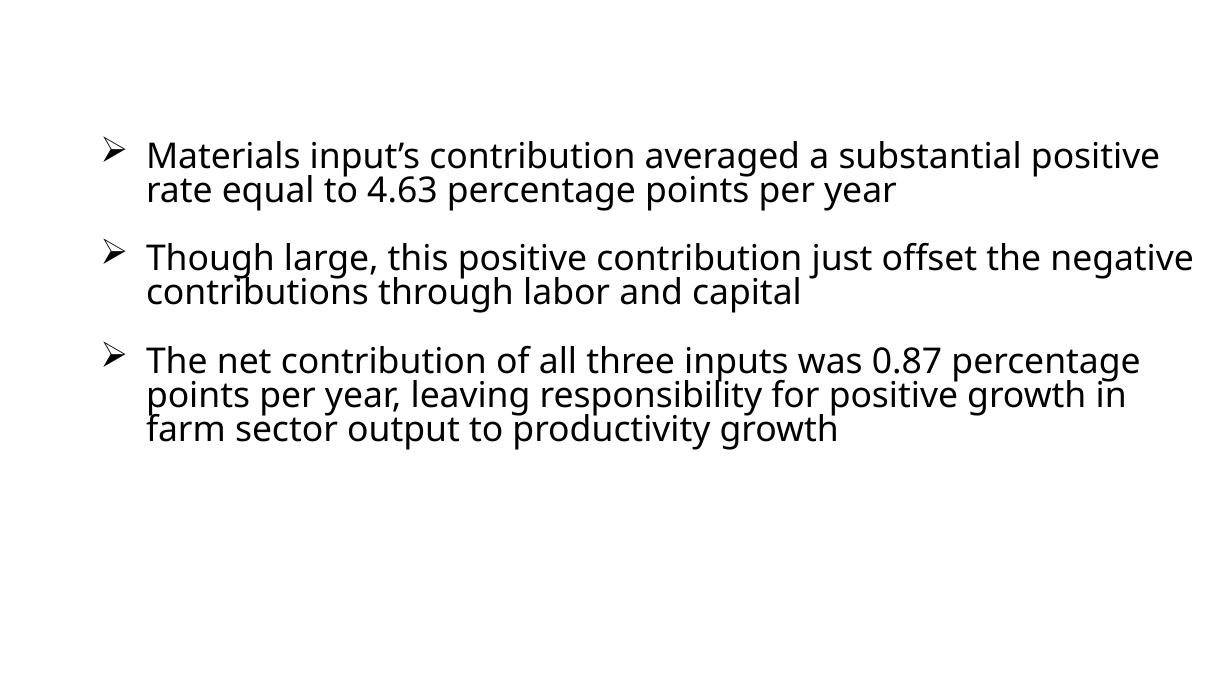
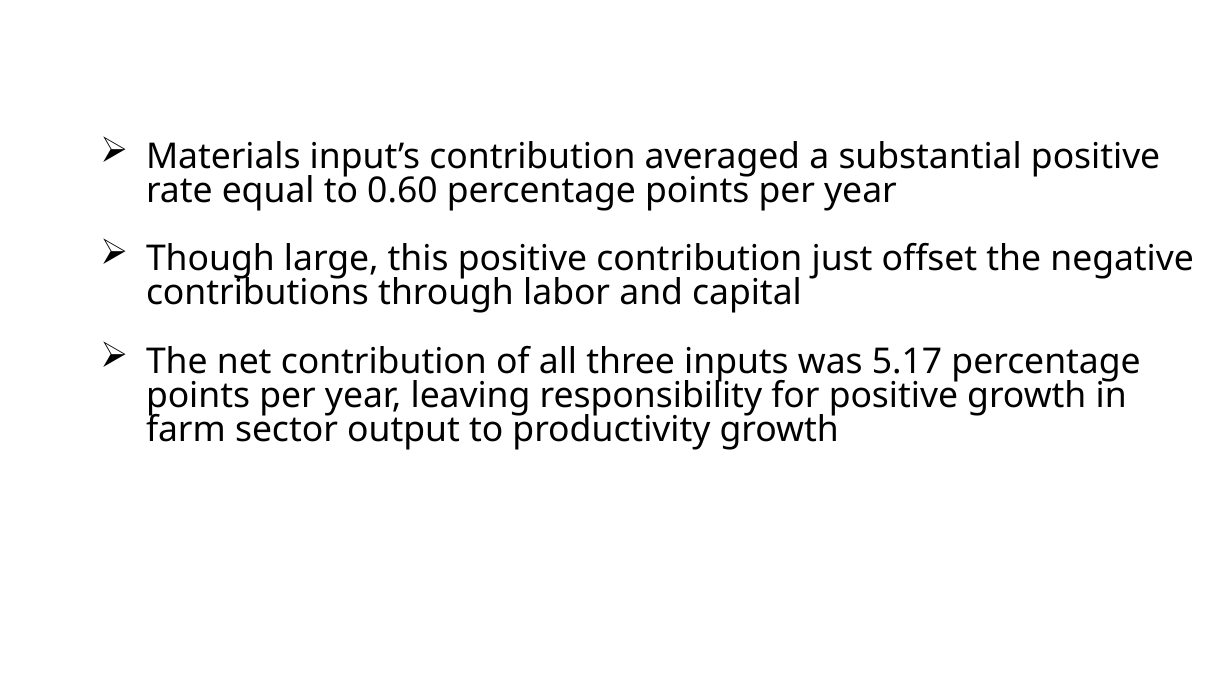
4.63: 4.63 -> 0.60 (402, 191)
0.87: 0.87 -> 5.17 (907, 361)
